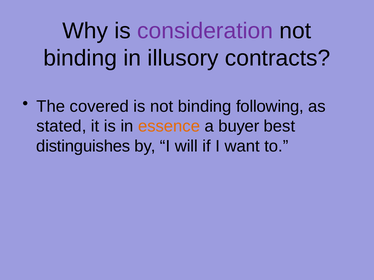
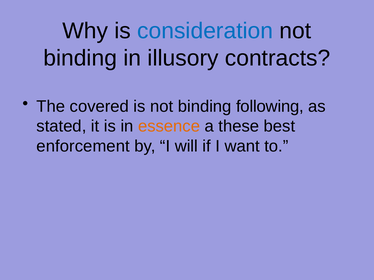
consideration colour: purple -> blue (205, 31)
buyer: buyer -> these (239, 126)
distinguishes: distinguishes -> enforcement (83, 146)
